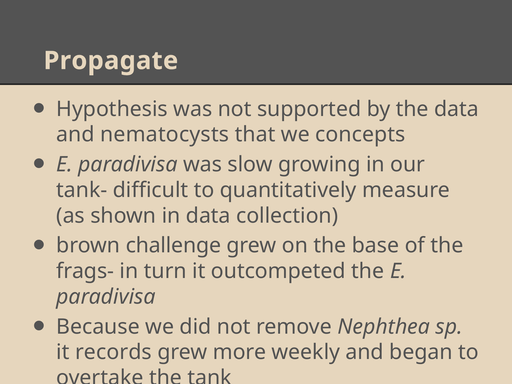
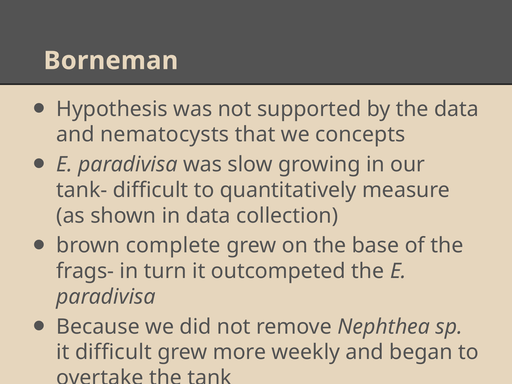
Propagate: Propagate -> Borneman (111, 61)
challenge: challenge -> complete (173, 246)
it records: records -> difficult (113, 352)
